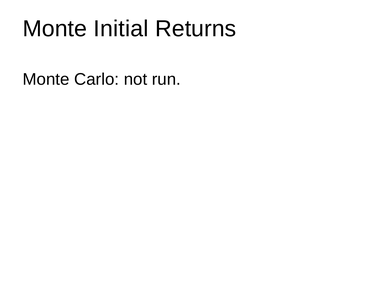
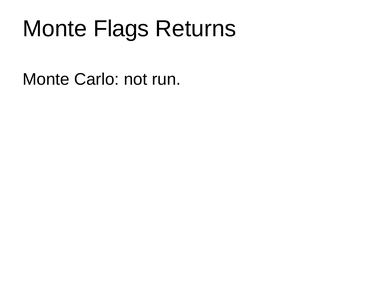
Initial: Initial -> Flags (121, 29)
